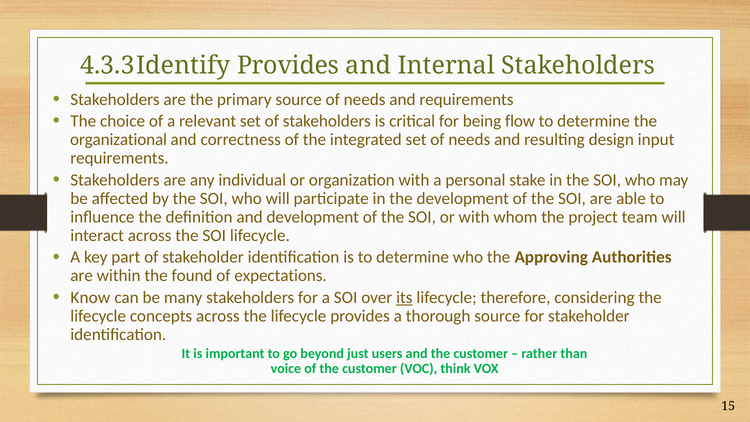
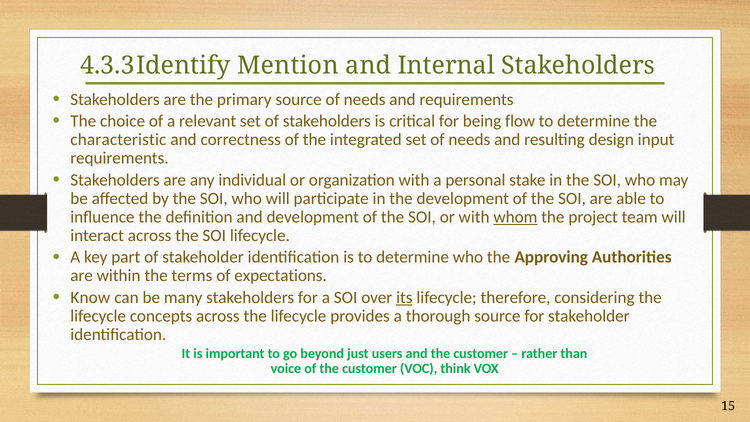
Provides: Provides -> Mention (288, 65)
organizational: organizational -> characteristic (118, 140)
whom underline: none -> present (515, 217)
found: found -> terms (192, 276)
